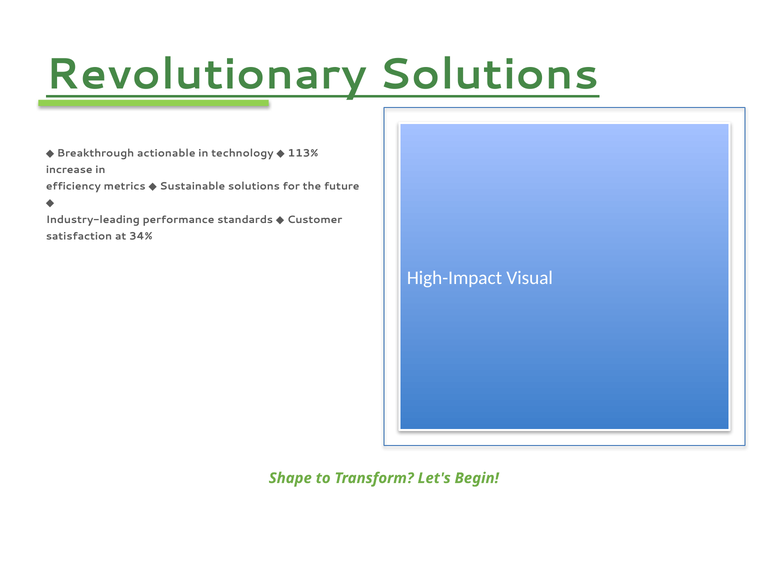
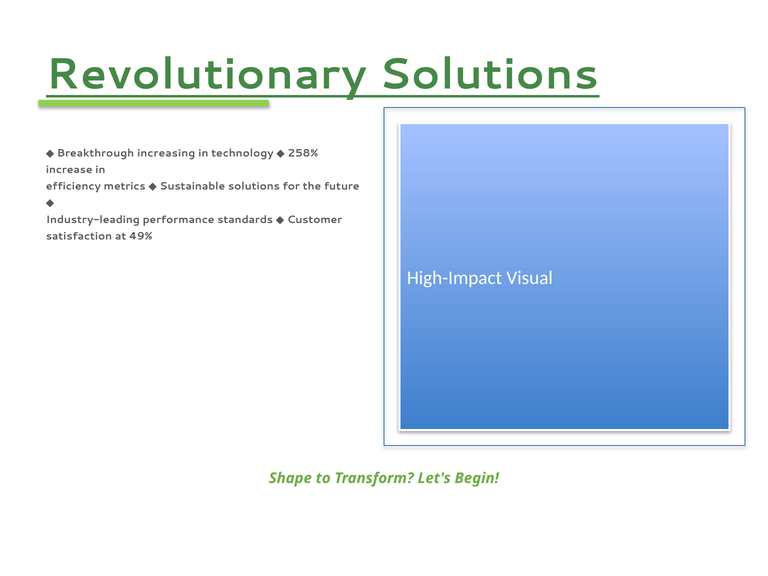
actionable: actionable -> increasing (166, 153)
113%: 113% -> 258% (303, 153)
34%: 34% -> 49% (141, 236)
